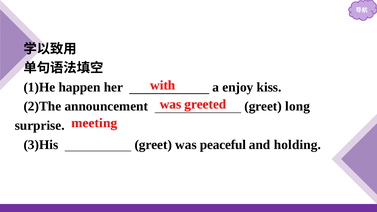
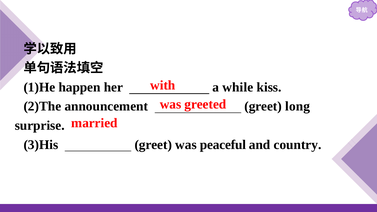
enjoy: enjoy -> while (238, 87)
meeting: meeting -> married (94, 123)
holding: holding -> country (298, 145)
